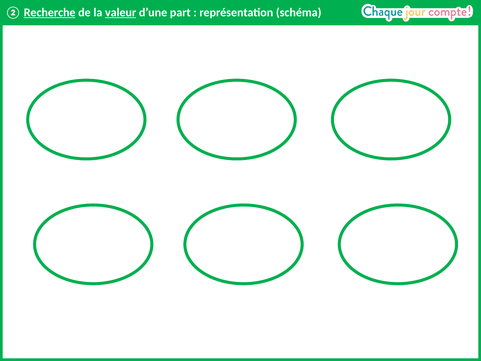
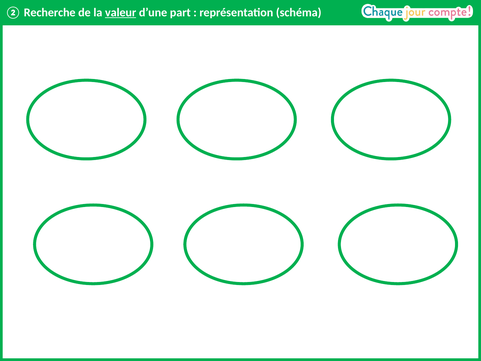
Recherche underline: present -> none (50, 13)
